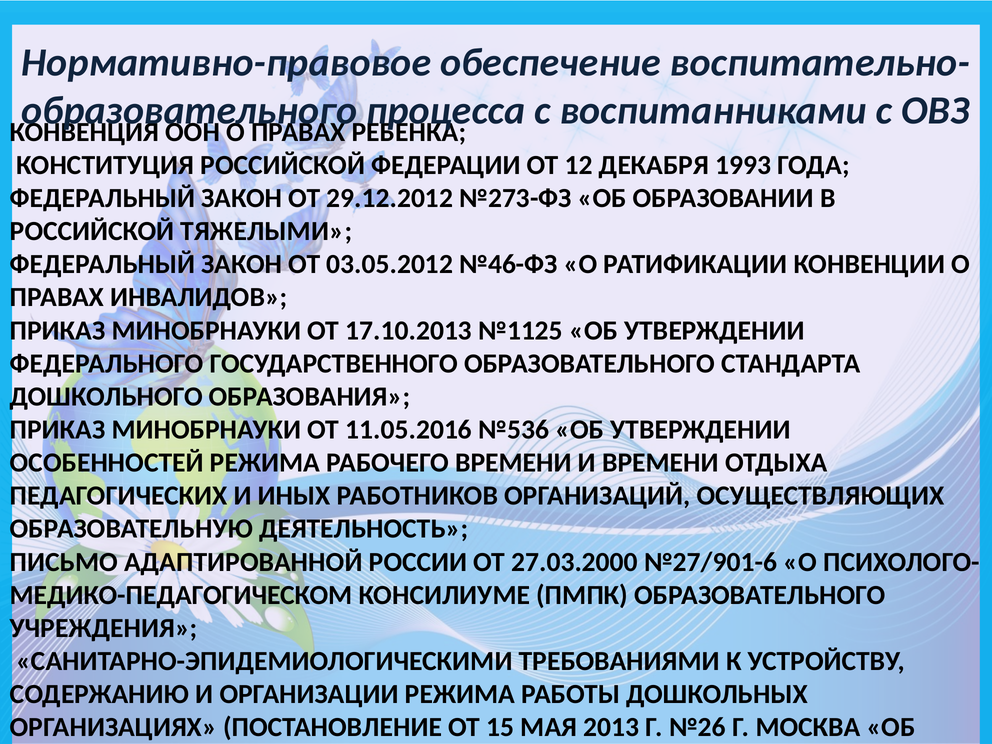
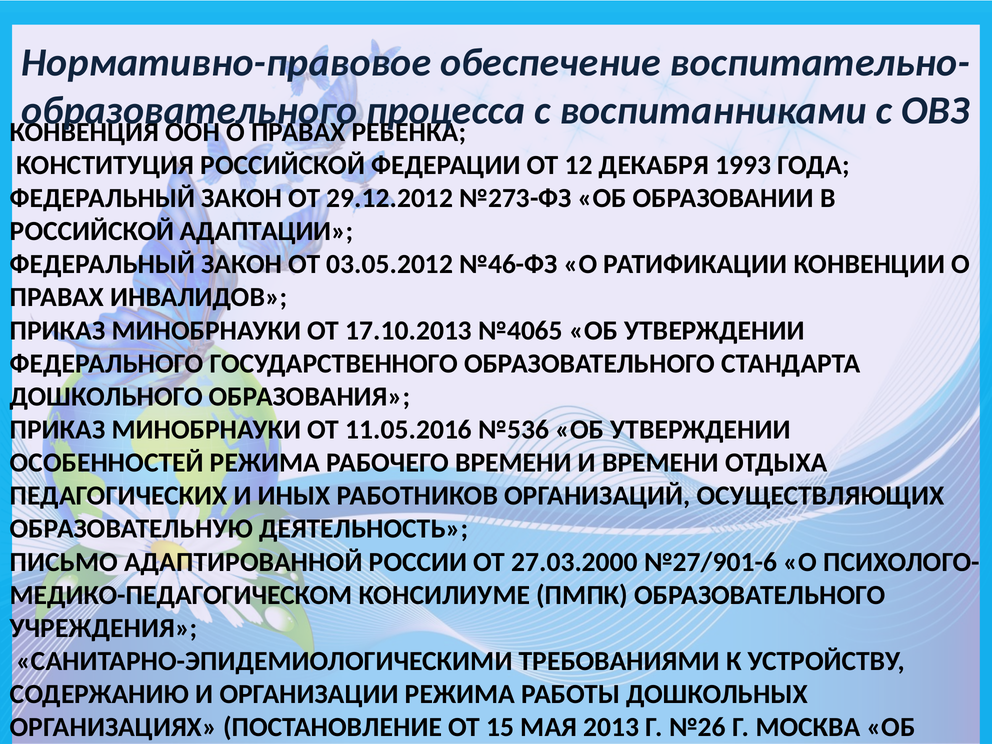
ТЯЖЕЛЫМИ: ТЯЖЕЛЫМИ -> АДАПТАЦИИ (267, 231)
№1125: №1125 -> №4065 (521, 330)
